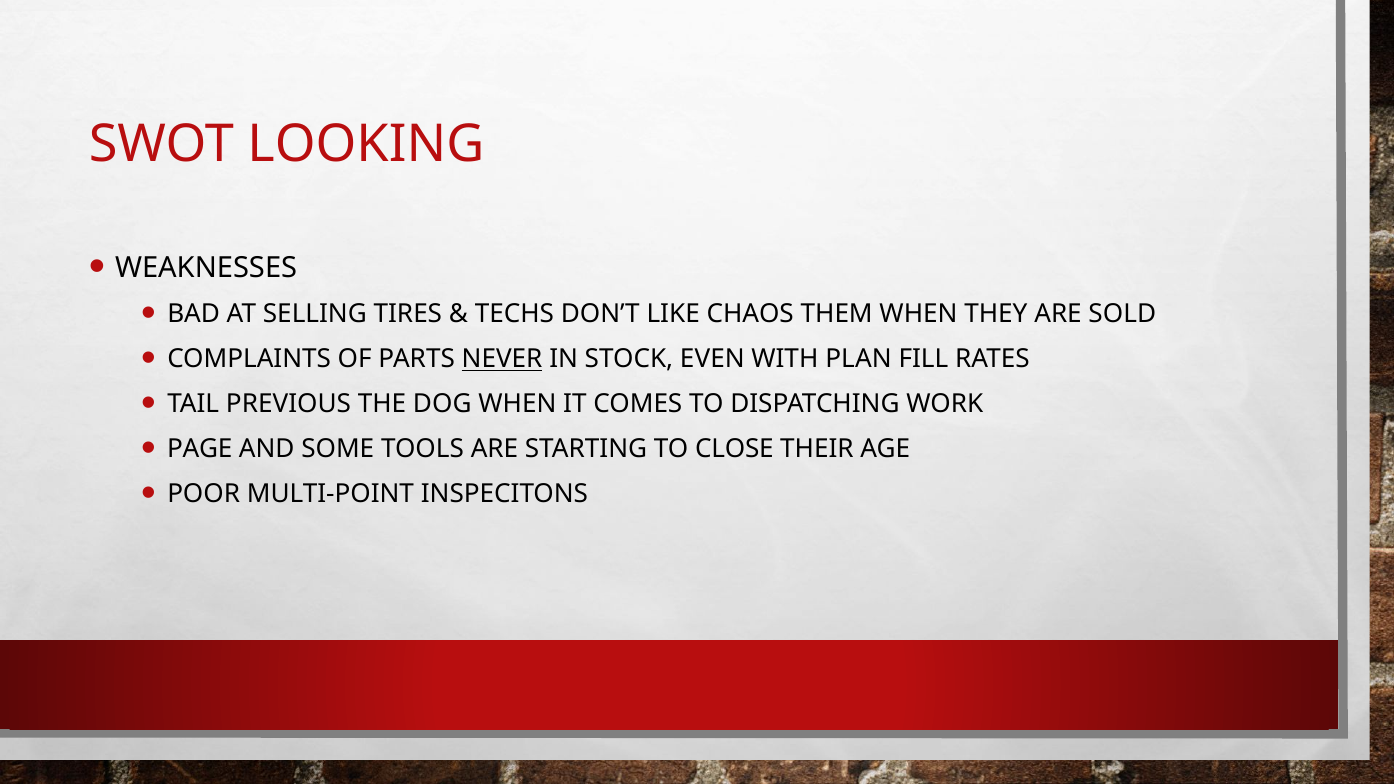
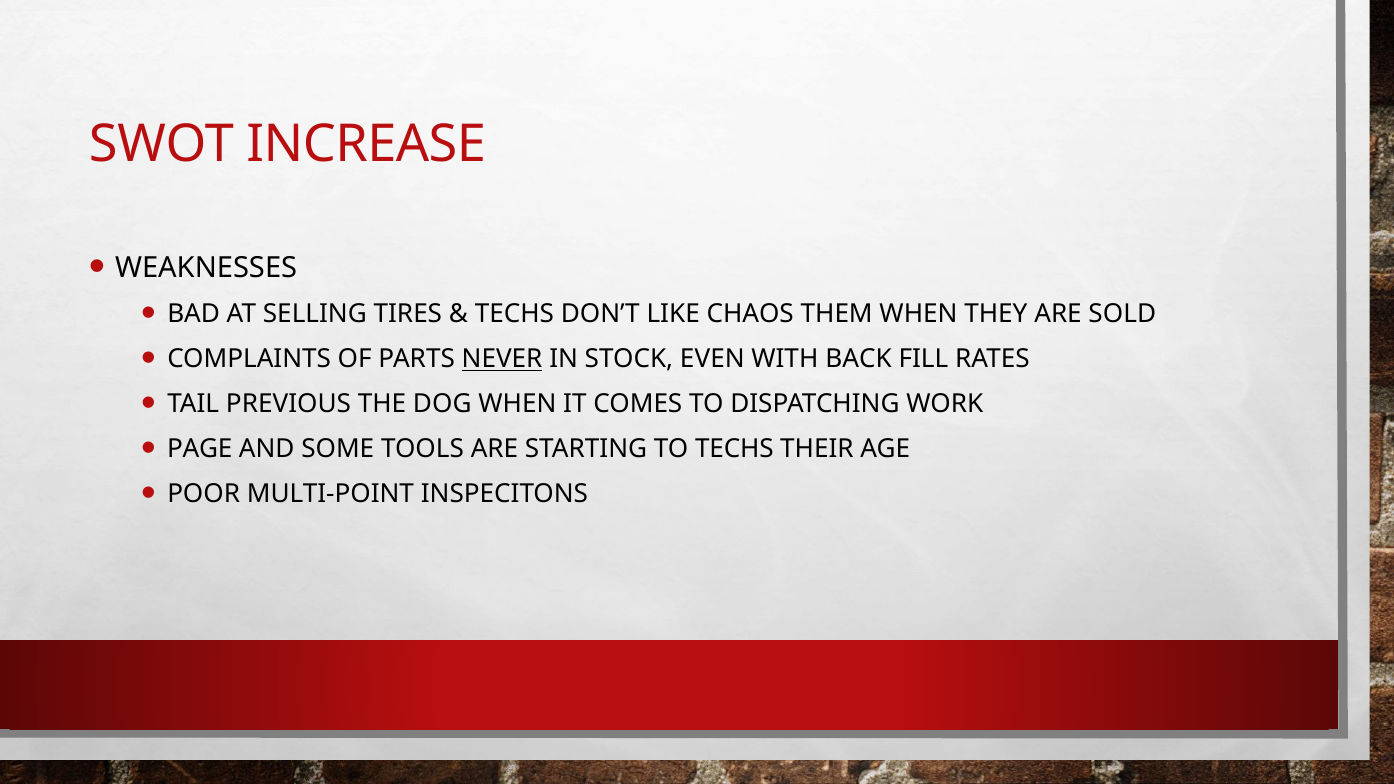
LOOKING: LOOKING -> INCREASE (366, 144)
PLAN: PLAN -> BACK (859, 359)
TO CLOSE: CLOSE -> TECHS (734, 449)
